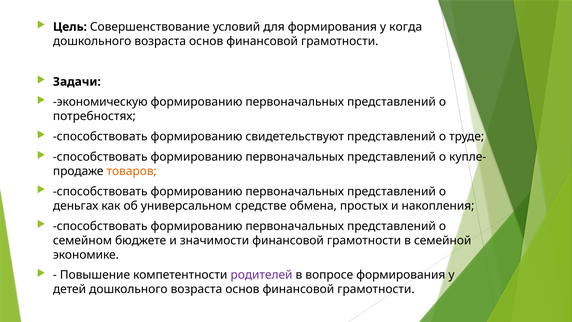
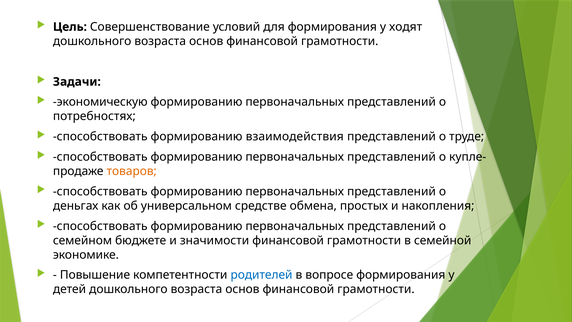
когда: когда -> ходят (406, 27)
свидетельствуют: свидетельствуют -> взаимодействия (295, 137)
родителей colour: purple -> blue (262, 275)
